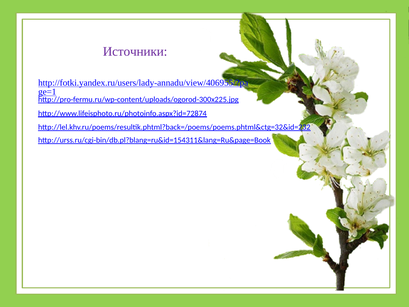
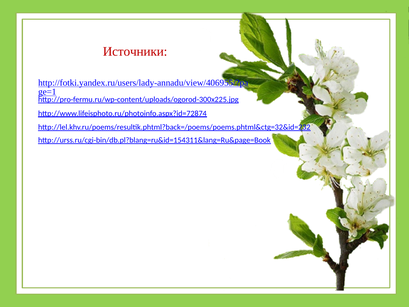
Источники colour: purple -> red (135, 51)
